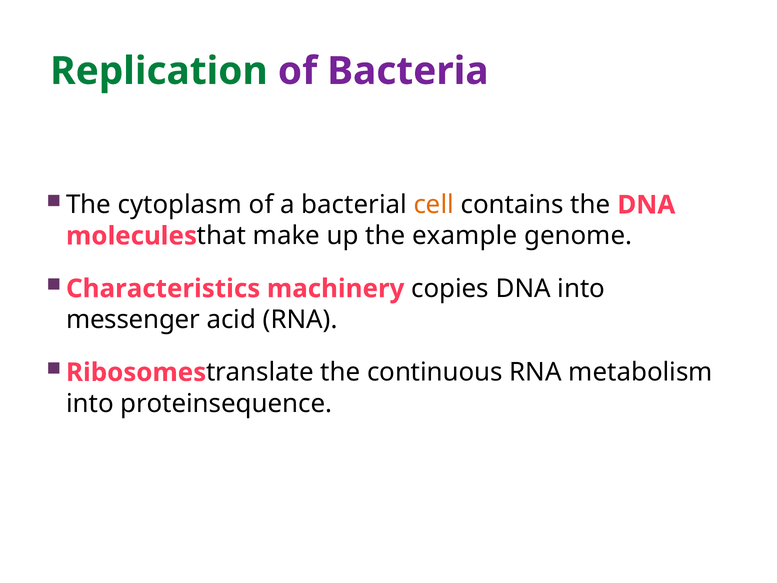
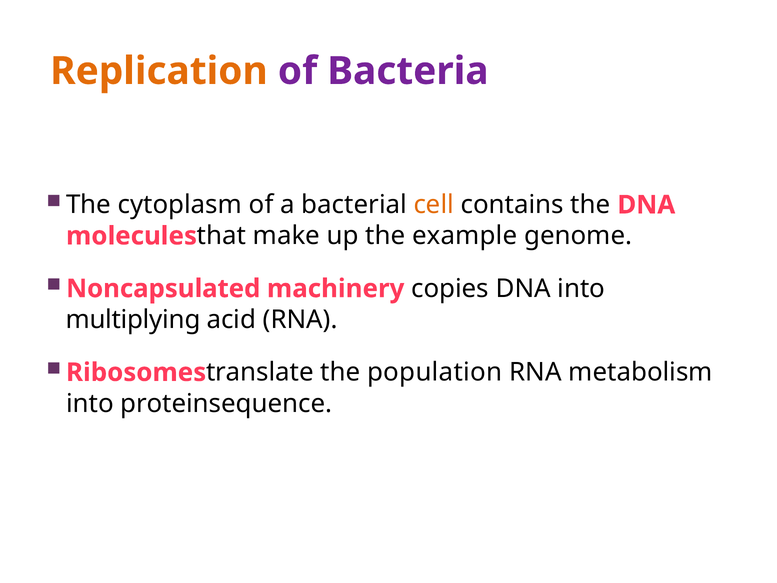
Replication colour: green -> orange (159, 71)
Characteristics: Characteristics -> Noncapsulated (163, 289)
messenger: messenger -> multiplying (133, 320)
continuous: continuous -> population (435, 372)
